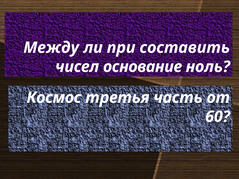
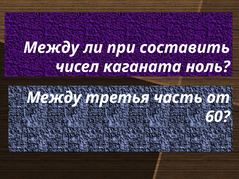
основание: основание -> каганата (142, 67)
Космос: Космос -> Между (54, 98)
